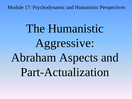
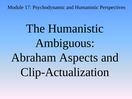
Aggressive: Aggressive -> Ambiguous (65, 43)
Part-Actualization: Part-Actualization -> Clip-Actualization (65, 72)
